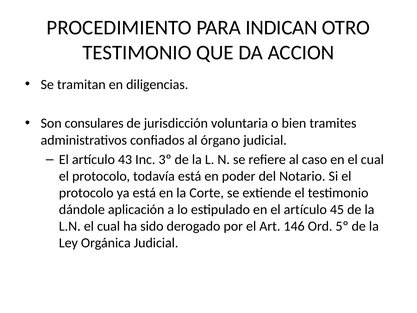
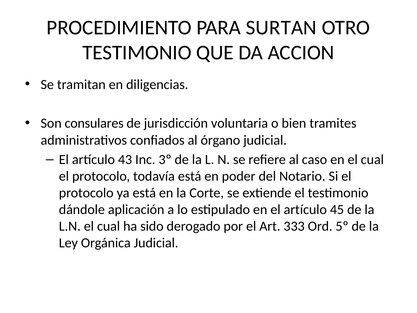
INDICAN: INDICAN -> SURTAN (281, 28)
146: 146 -> 333 (294, 226)
